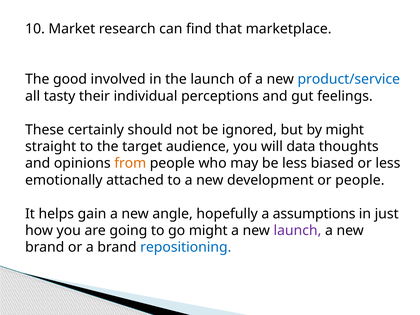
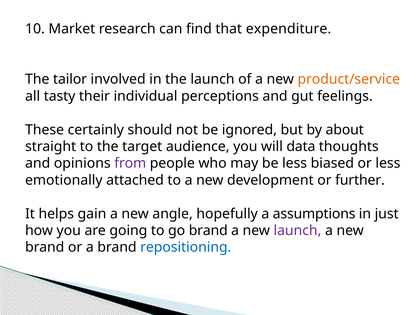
marketplace: marketplace -> expenditure (289, 29)
good: good -> tailor (70, 79)
product/service colour: blue -> orange (349, 79)
by might: might -> about (345, 130)
from colour: orange -> purple (130, 163)
or people: people -> further (360, 180)
go might: might -> brand (208, 231)
